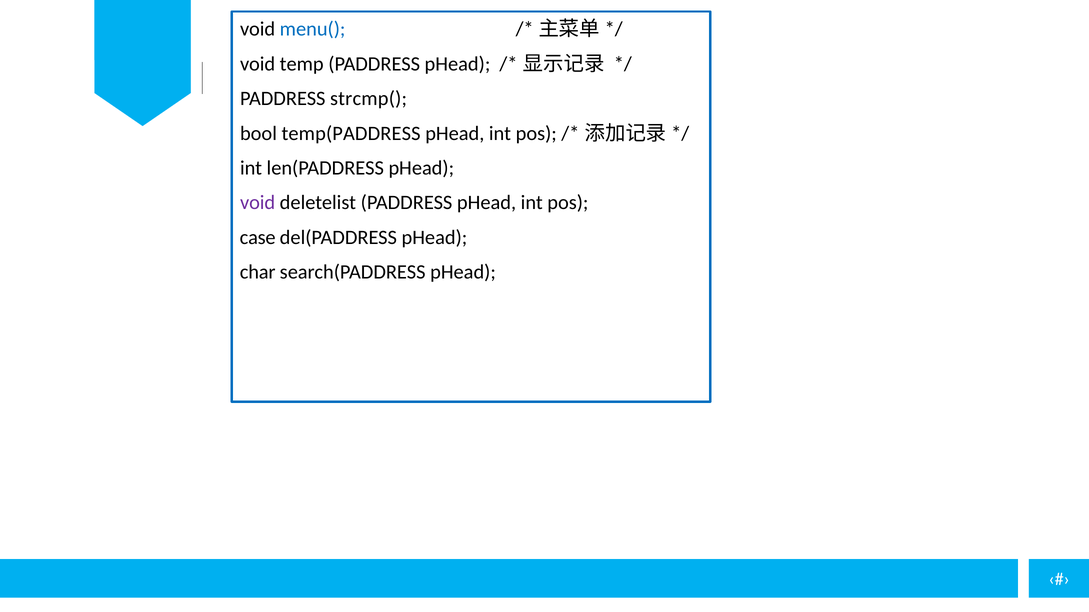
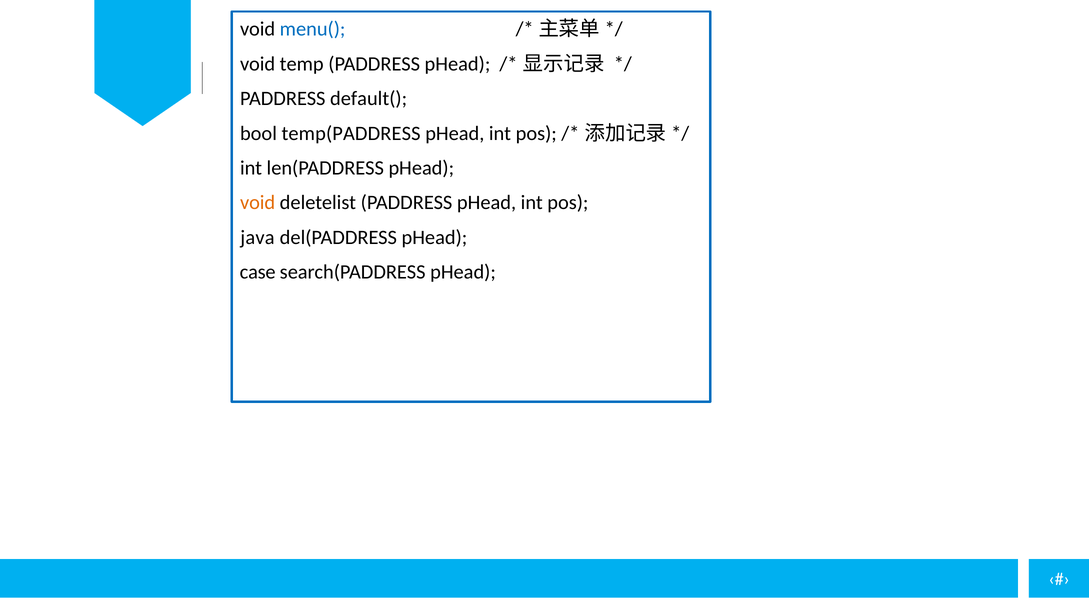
strcmp(: strcmp( -> default( (369, 99)
void colour: purple -> orange (258, 203)
case: case -> java (257, 238)
char: char -> case (258, 272)
